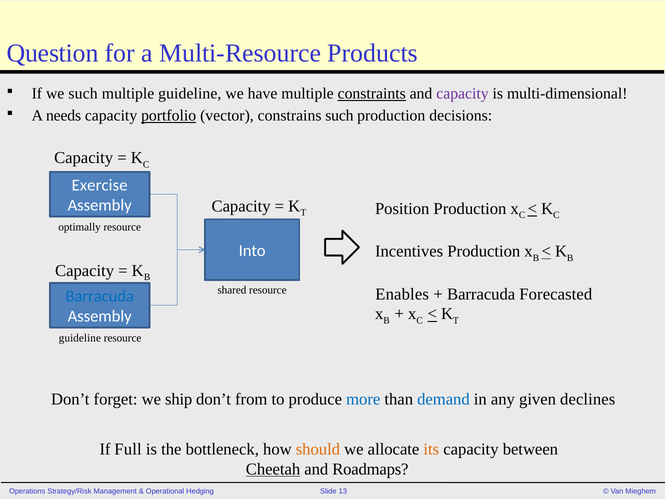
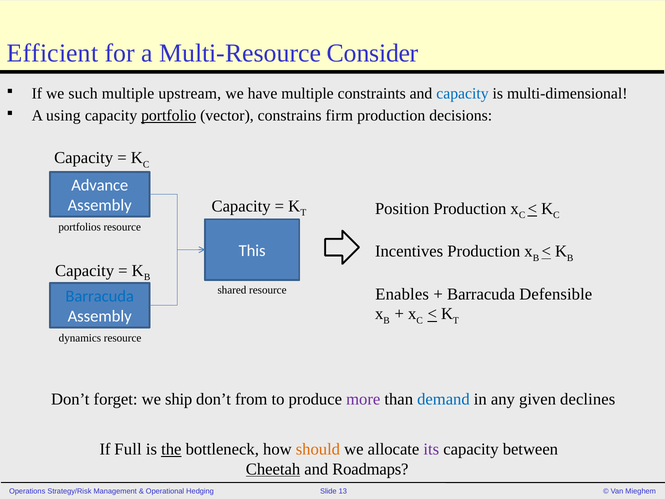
Question: Question -> Efficient (52, 53)
Products: Products -> Consider (373, 53)
multiple guideline: guideline -> upstream (190, 94)
constraints underline: present -> none (372, 94)
capacity colour: purple -> blue (462, 94)
needs: needs -> using (63, 116)
constrains such: such -> firm (339, 116)
Exercise: Exercise -> Advance (100, 185)
optimally: optimally -> portfolios (80, 227)
Into: Into -> This (252, 251)
Forecasted: Forecasted -> Defensible (556, 294)
guideline: guideline -> dynamics (80, 338)
more colour: blue -> purple (363, 399)
the underline: none -> present (171, 449)
its colour: orange -> purple (431, 449)
